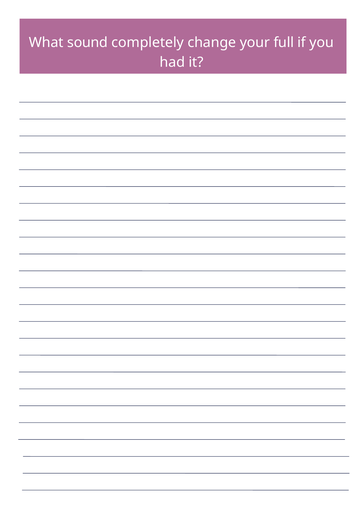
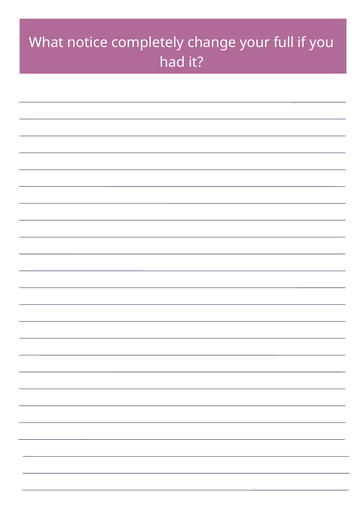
sound: sound -> notice (87, 43)
